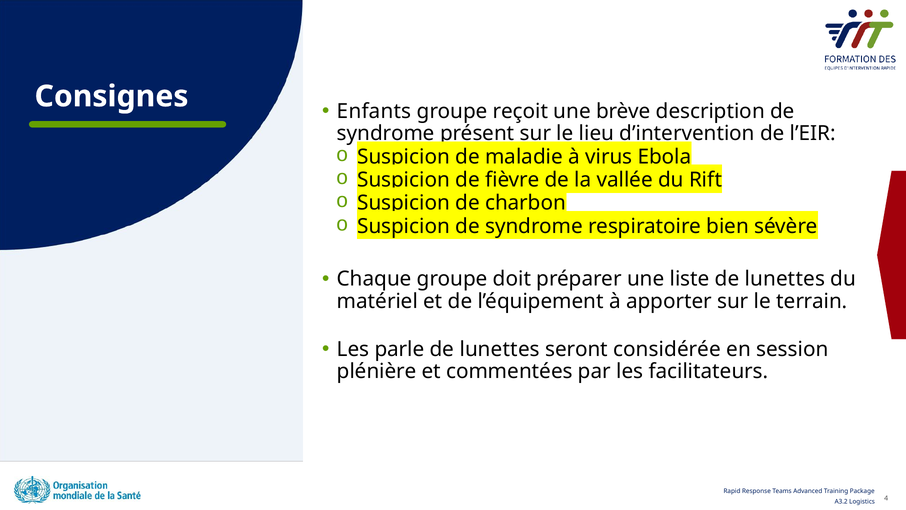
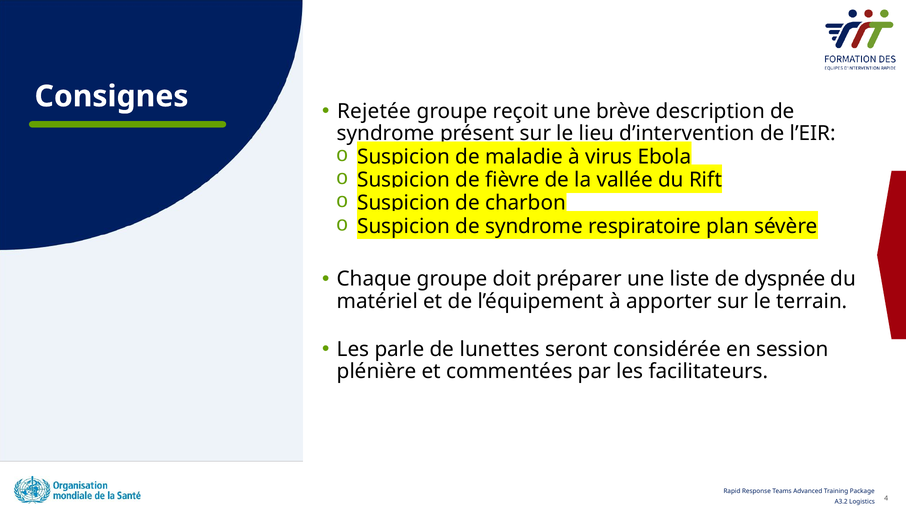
Enfants: Enfants -> Rejetée (374, 111)
bien: bien -> plan (728, 226)
liste de lunettes: lunettes -> dyspnée (785, 279)
